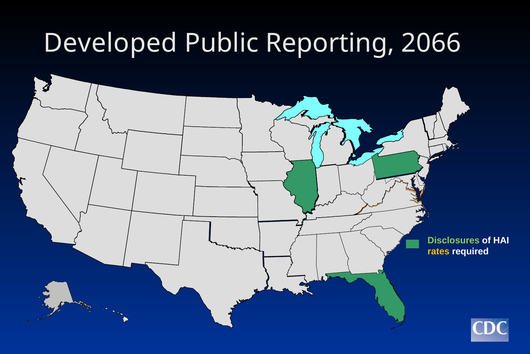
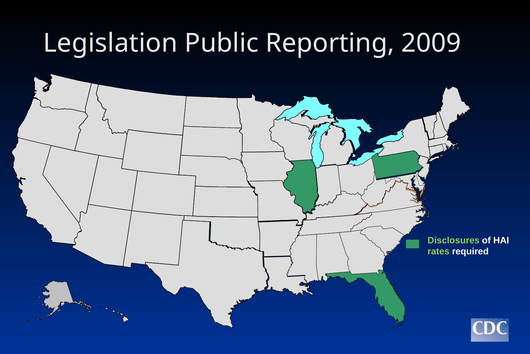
Developed: Developed -> Legislation (110, 43)
2066: 2066 -> 2009 (431, 43)
rates colour: yellow -> light green (439, 251)
